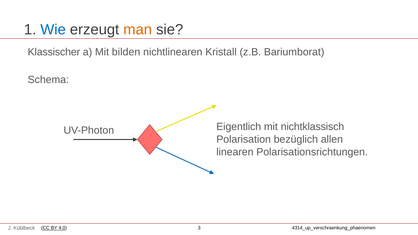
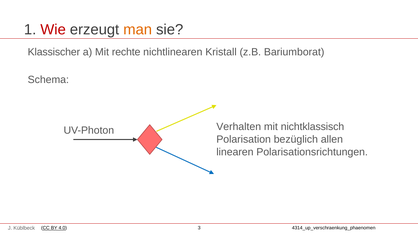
Wie colour: blue -> red (53, 30)
bilden: bilden -> rechte (126, 52)
Eigentlich: Eigentlich -> Verhalten (239, 127)
